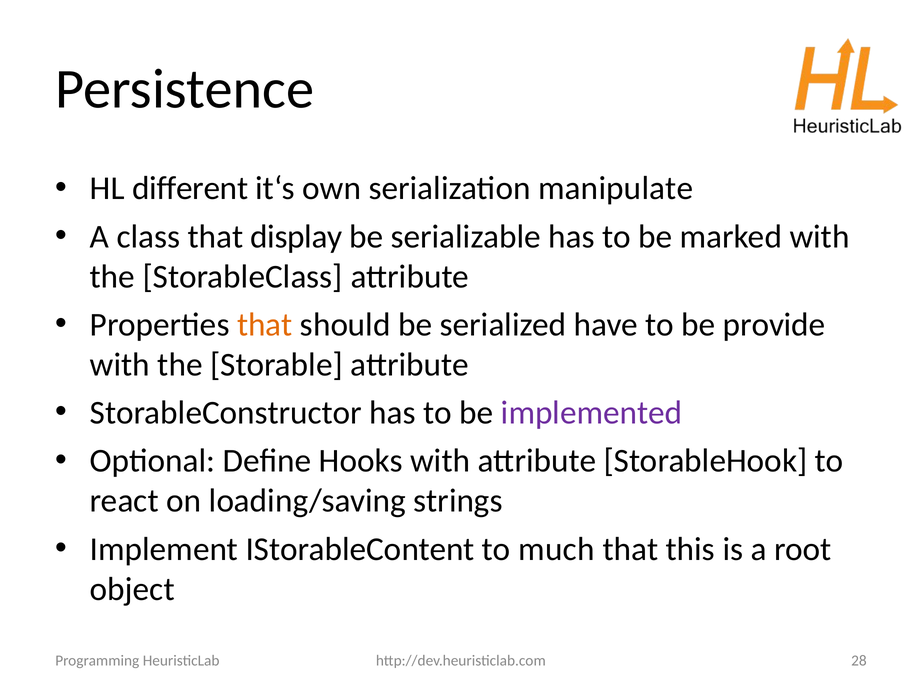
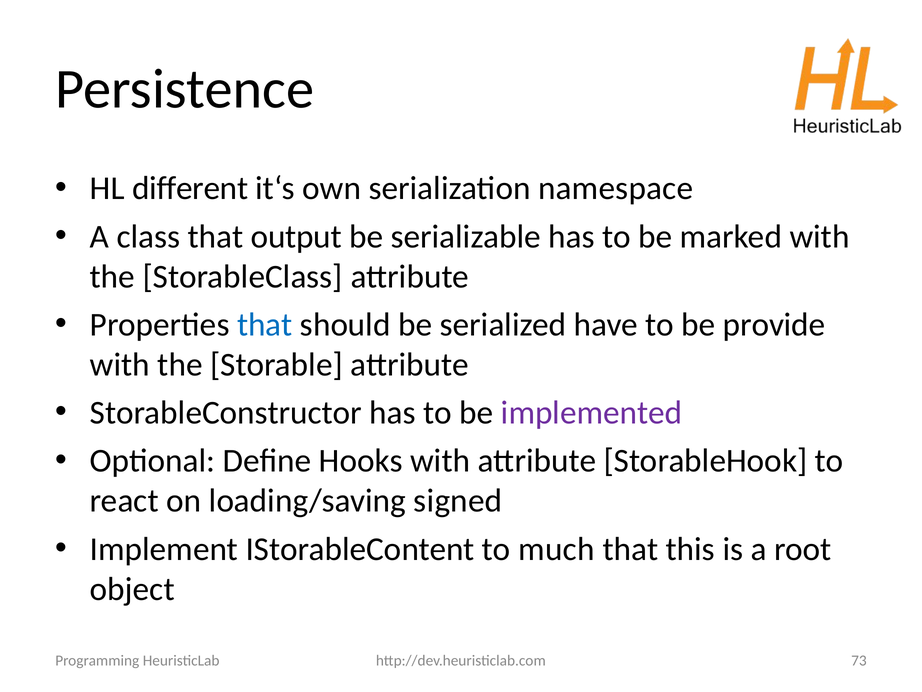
manipulate: manipulate -> namespace (616, 188)
display: display -> output (296, 236)
that colour: orange -> blue (265, 324)
strings: strings -> signed (458, 501)
28: 28 -> 73 (859, 660)
